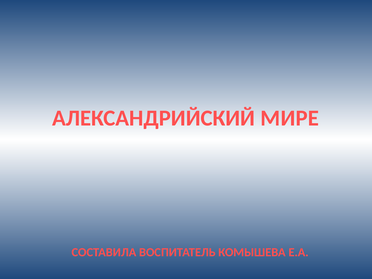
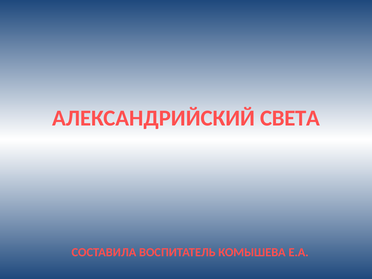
МИРЕ: МИРЕ -> СВЕТА (290, 118)
